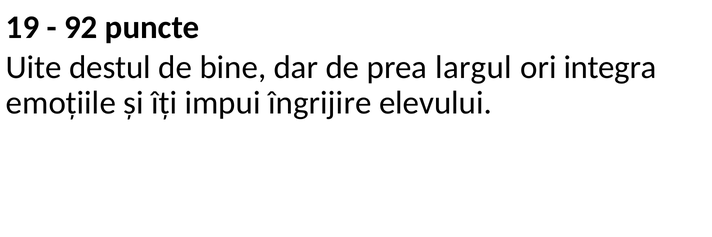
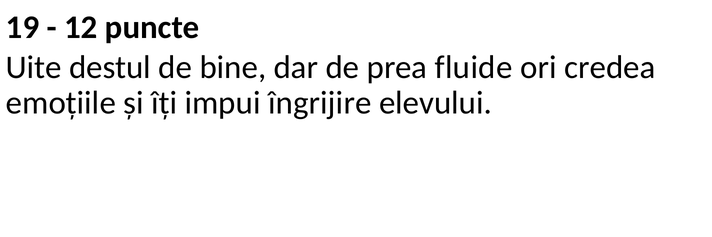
92: 92 -> 12 (81, 28)
largul: largul -> fluide (474, 68)
integra: integra -> credea (610, 68)
